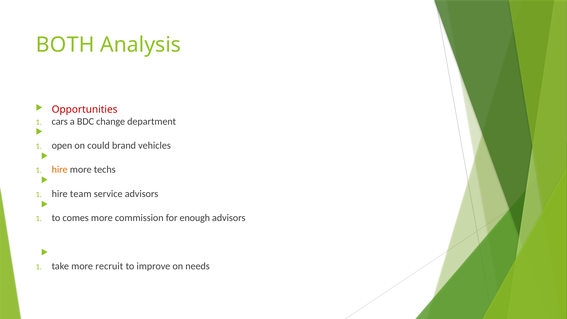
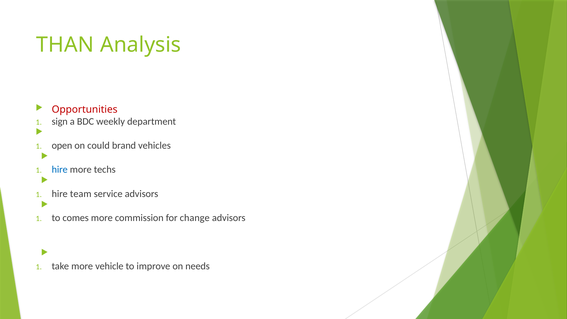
BOTH: BOTH -> THAN (65, 45)
cars: cars -> sign (60, 121)
change: change -> weekly (111, 121)
hire colour: orange -> blue (60, 170)
enough: enough -> change (195, 218)
recruit: recruit -> vehicle (109, 266)
